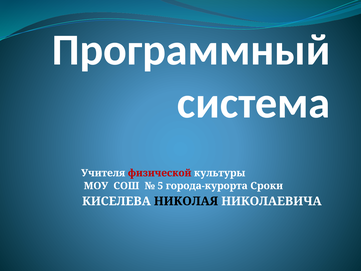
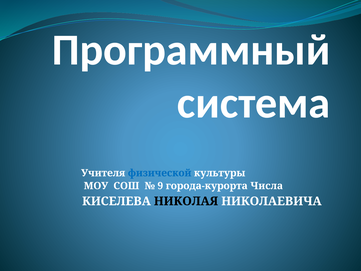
физической colour: red -> blue (160, 173)
5: 5 -> 9 (160, 186)
Сроки: Сроки -> Числа (267, 186)
